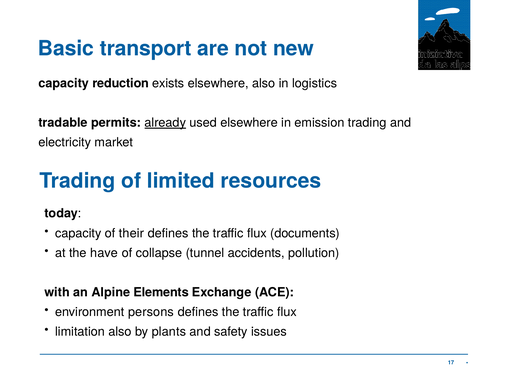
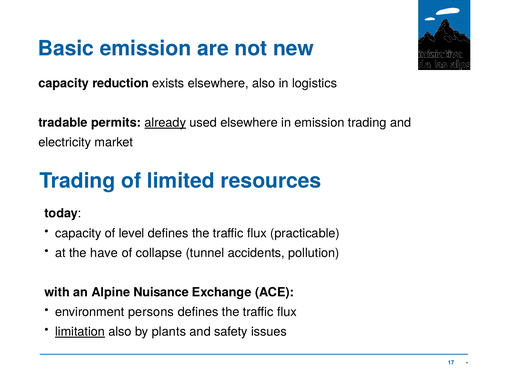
Basic transport: transport -> emission (146, 48)
their: their -> level (132, 233)
documents: documents -> practicable (305, 233)
Elements: Elements -> Nuisance (161, 292)
limitation underline: none -> present (80, 331)
